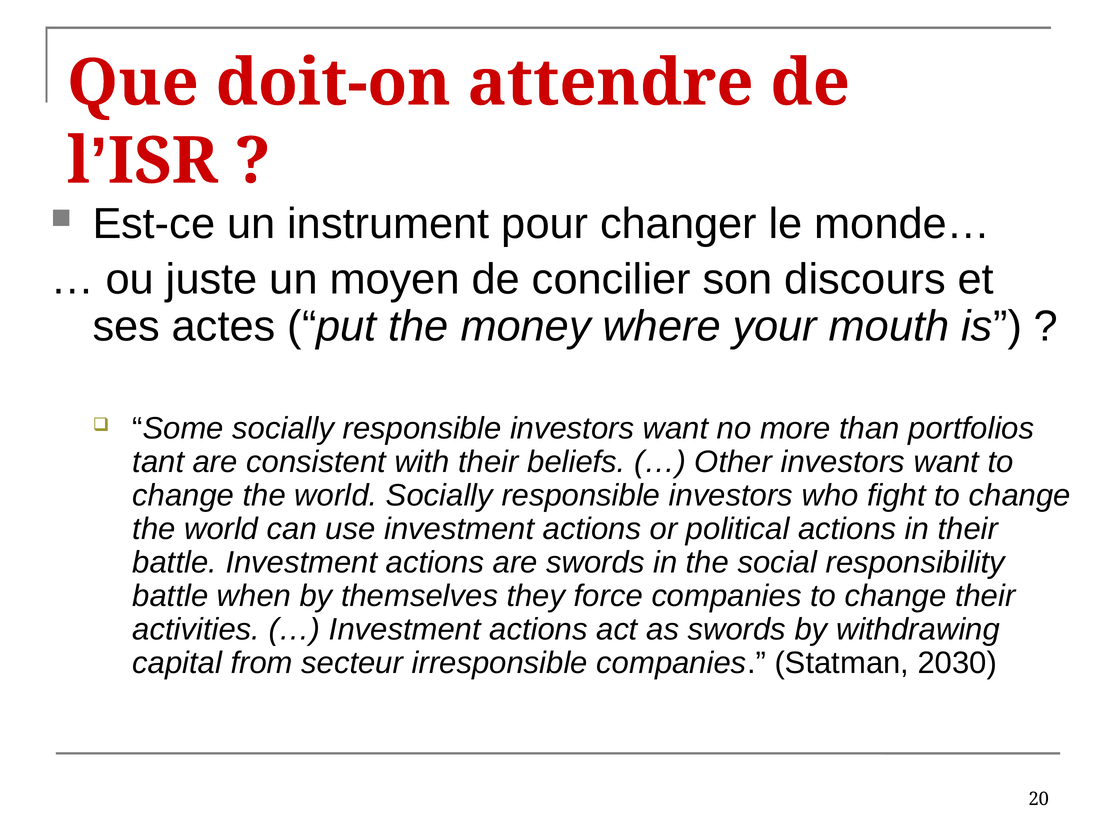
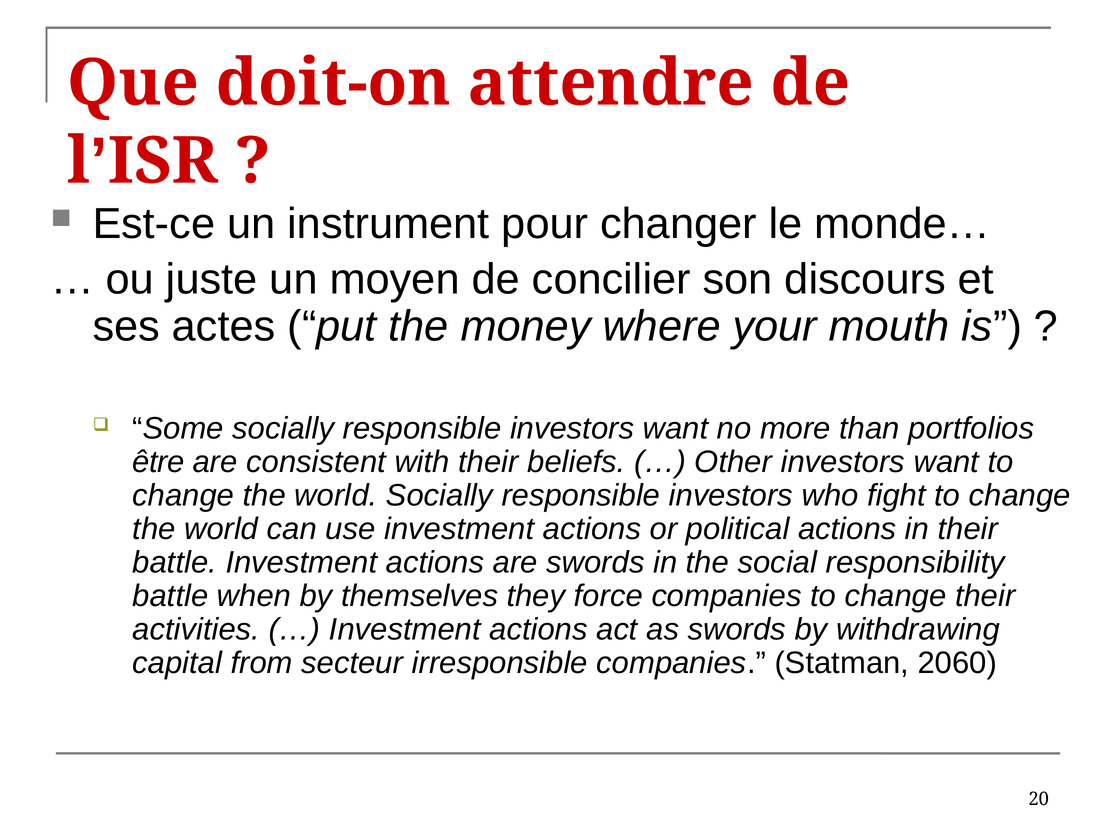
tant: tant -> être (158, 462)
2030: 2030 -> 2060 (957, 663)
